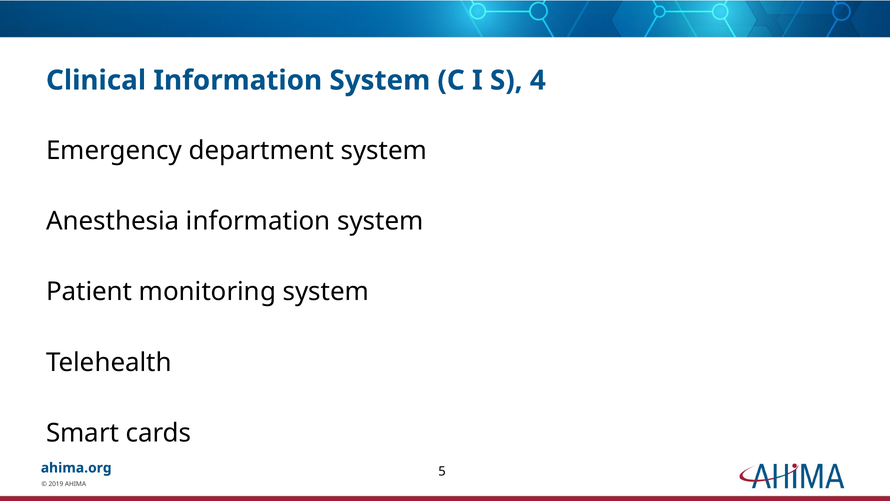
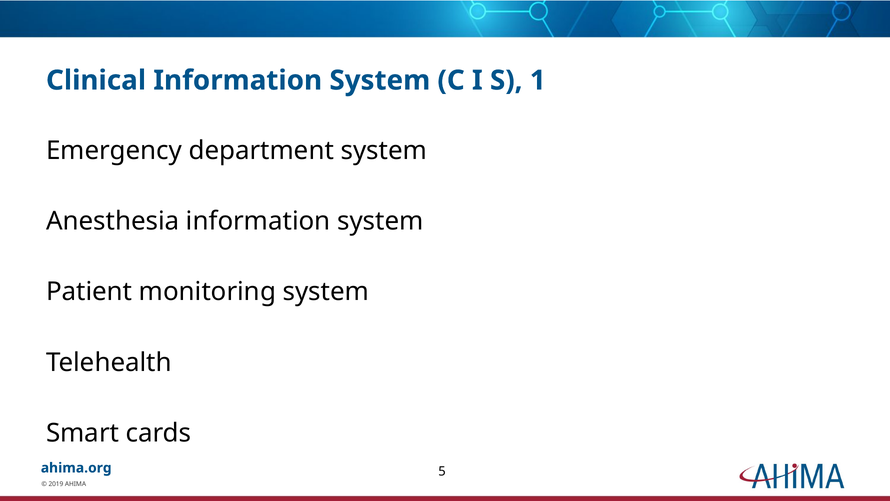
4: 4 -> 1 (538, 80)
